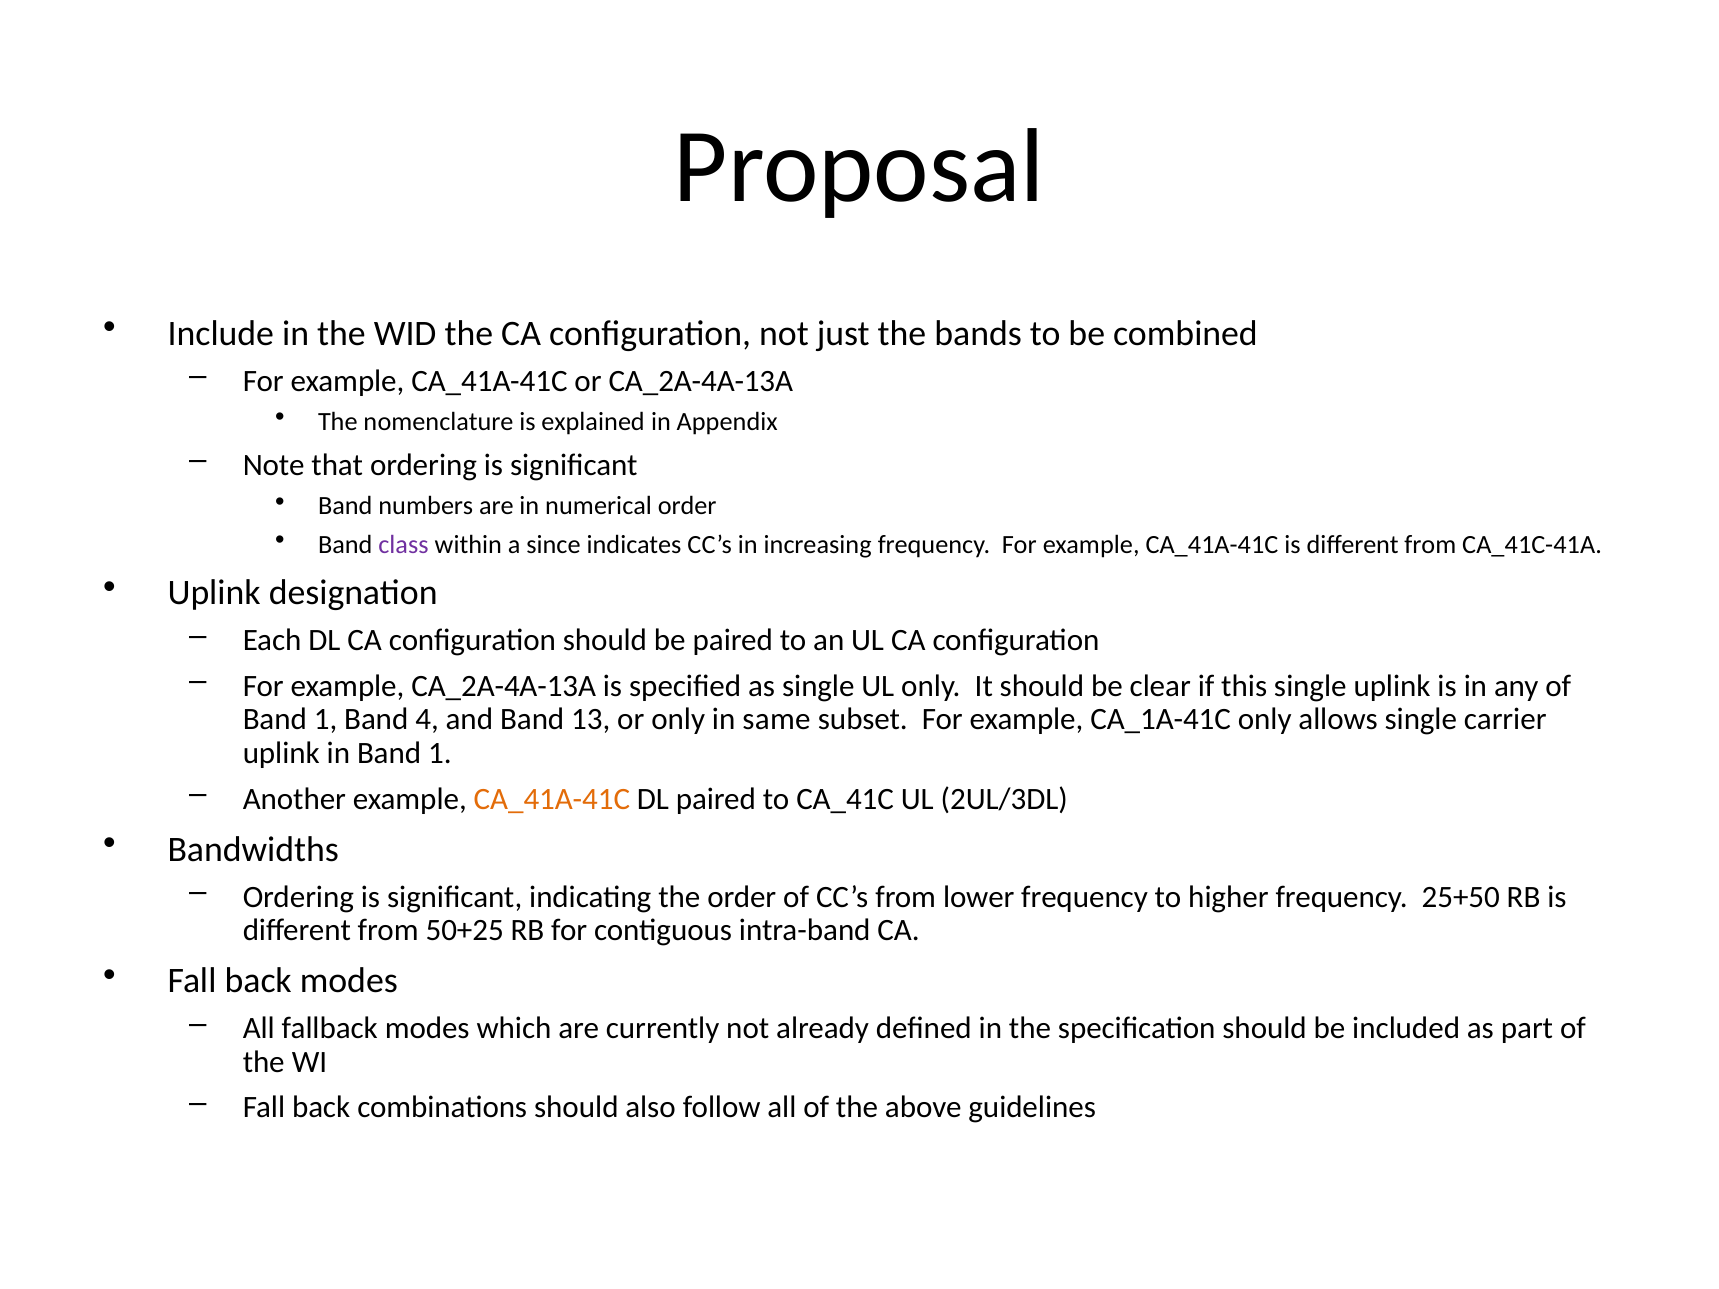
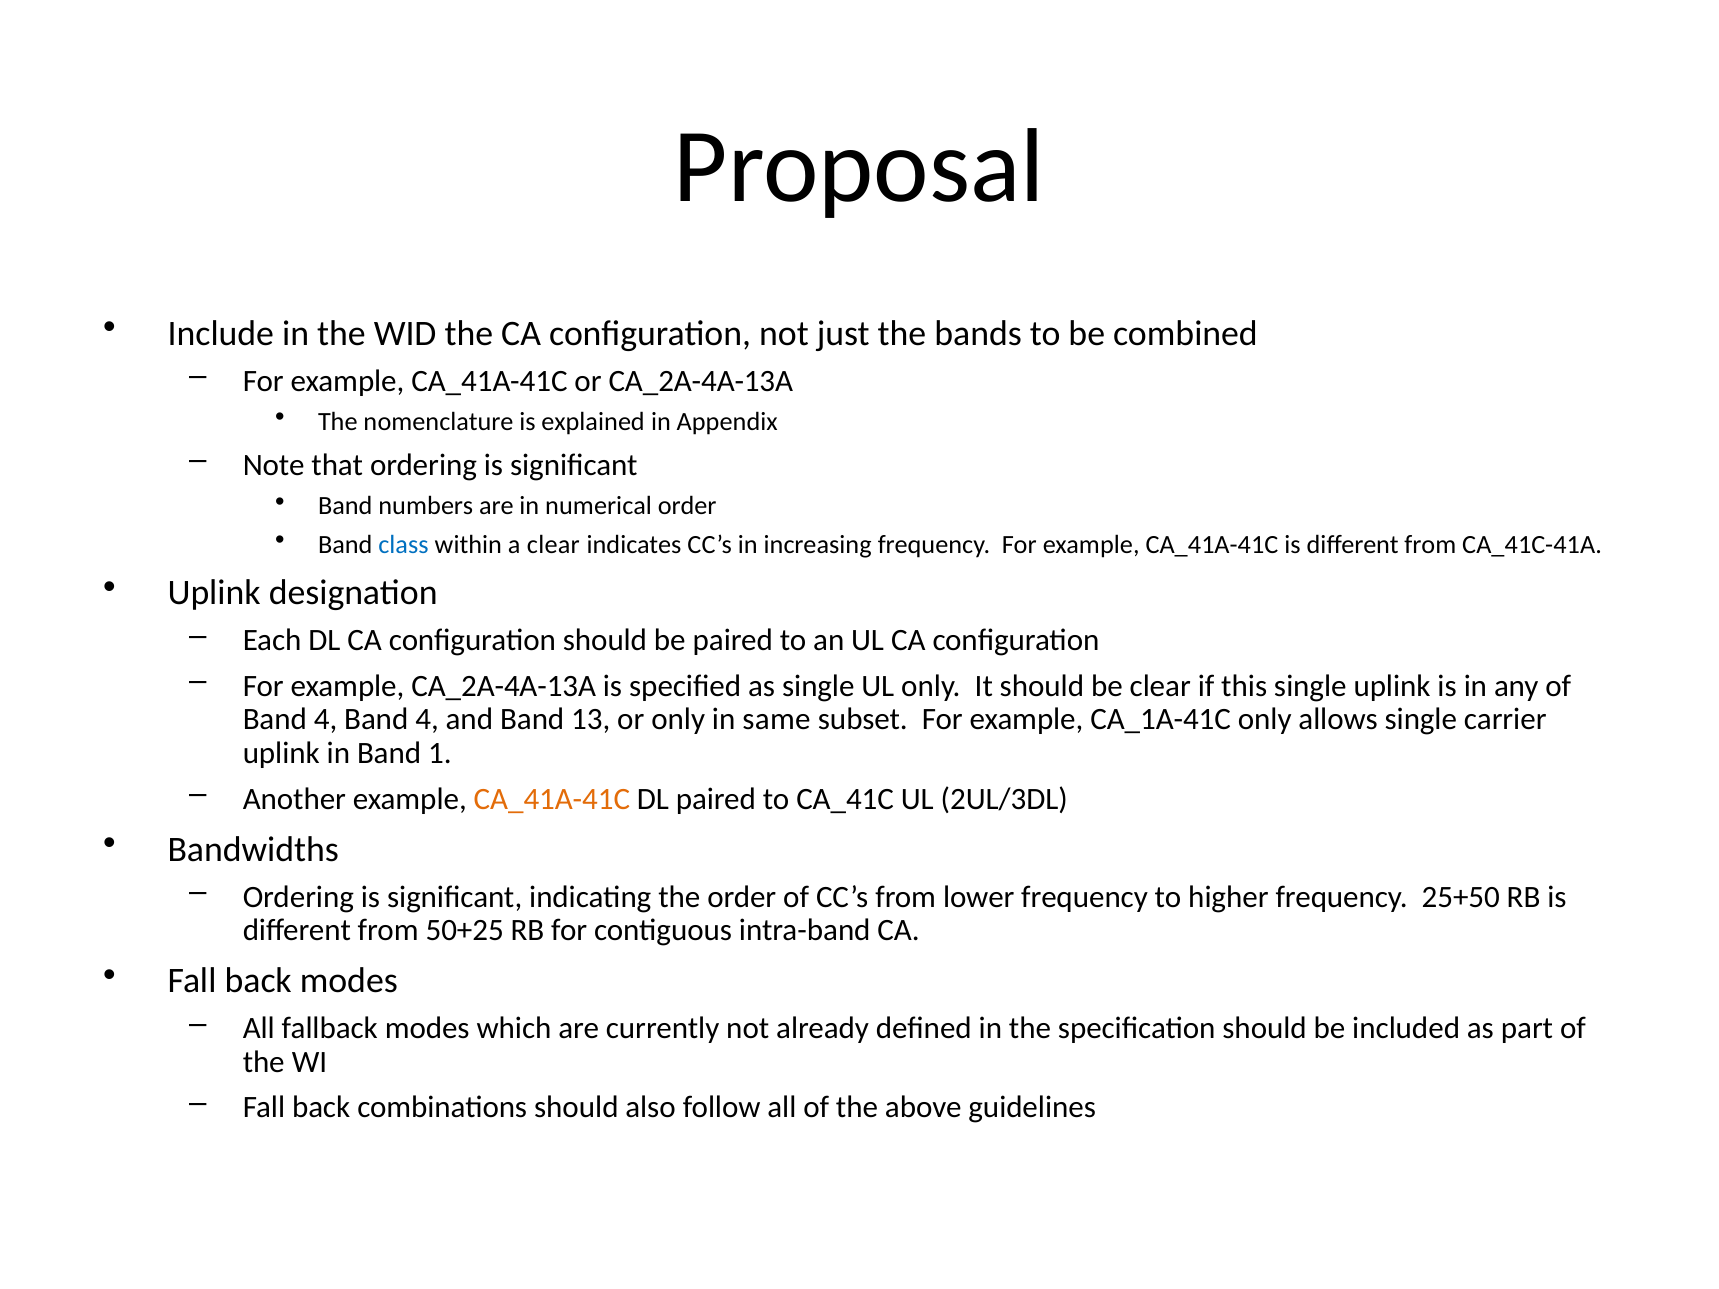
class colour: purple -> blue (403, 545)
a since: since -> clear (553, 545)
1: 1 -> 4 (326, 720)
